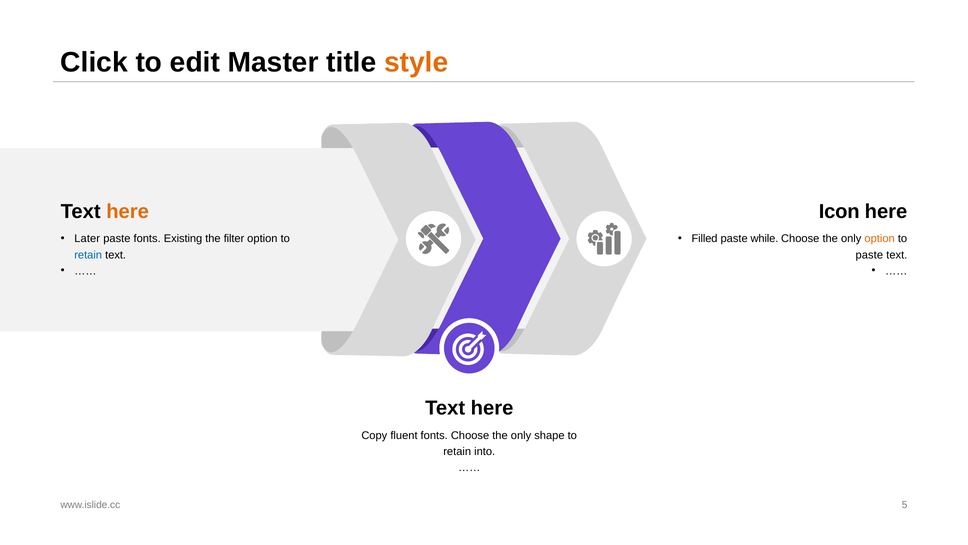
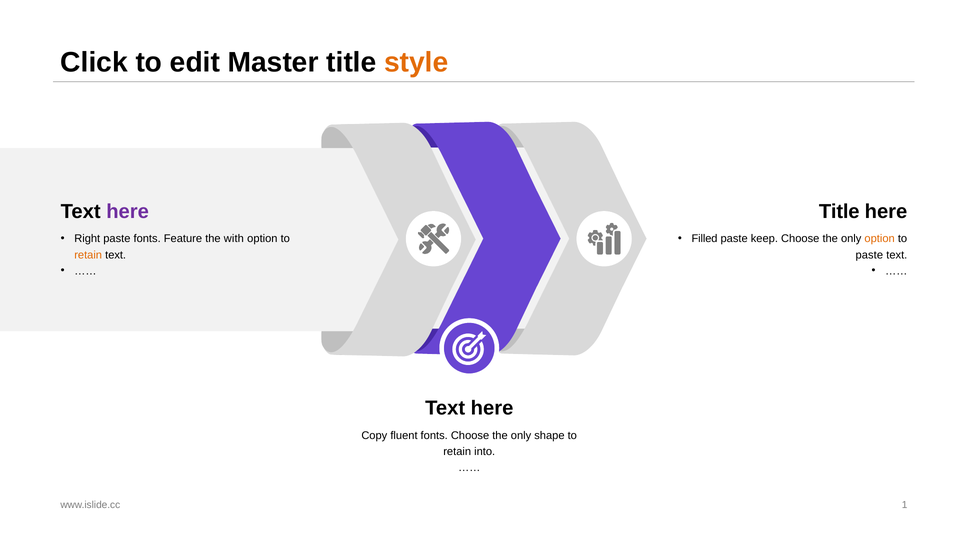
here colour: orange -> purple (128, 211)
Icon: Icon -> Title (839, 211)
Later: Later -> Right (87, 239)
Existing: Existing -> Feature (183, 239)
filter: filter -> with (234, 239)
while: while -> keep (764, 239)
retain colour: blue -> orange (88, 255)
5: 5 -> 1 (905, 504)
